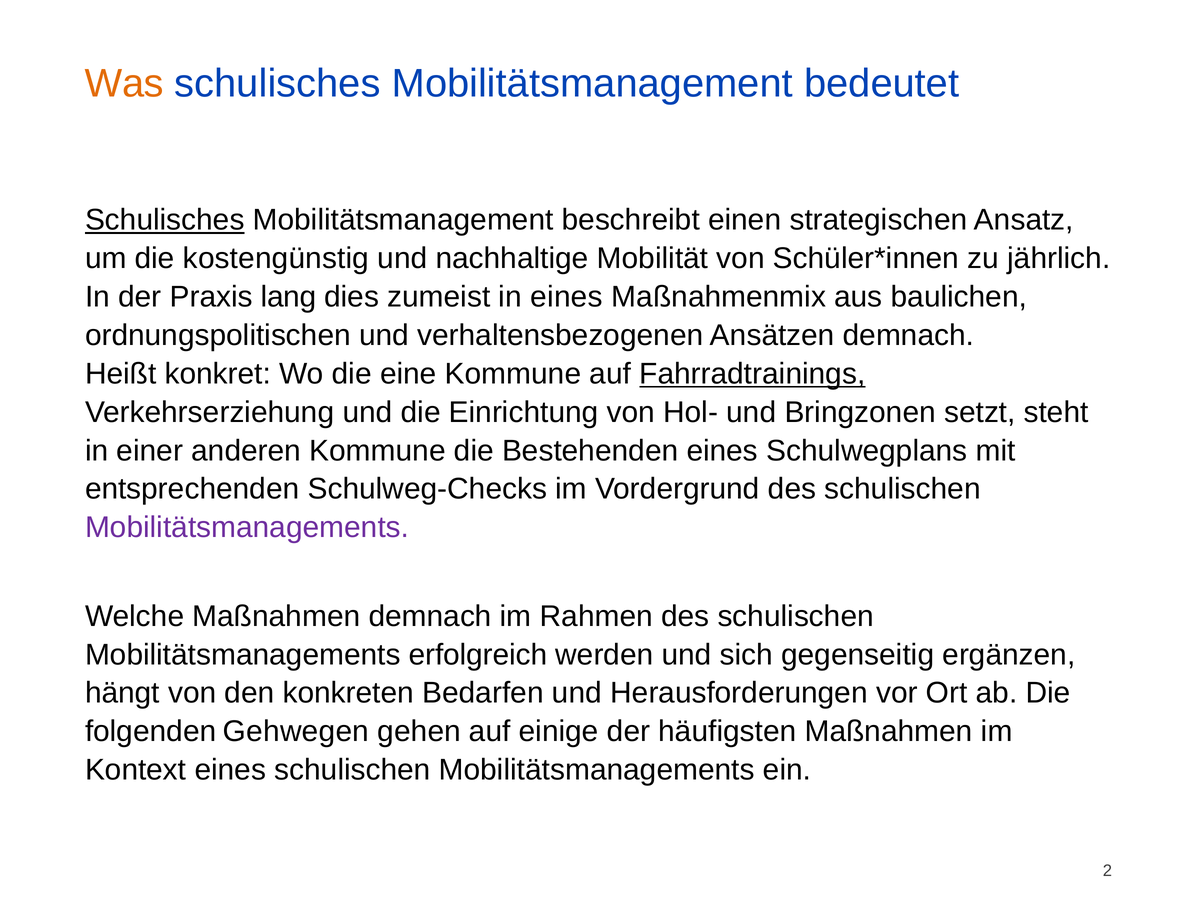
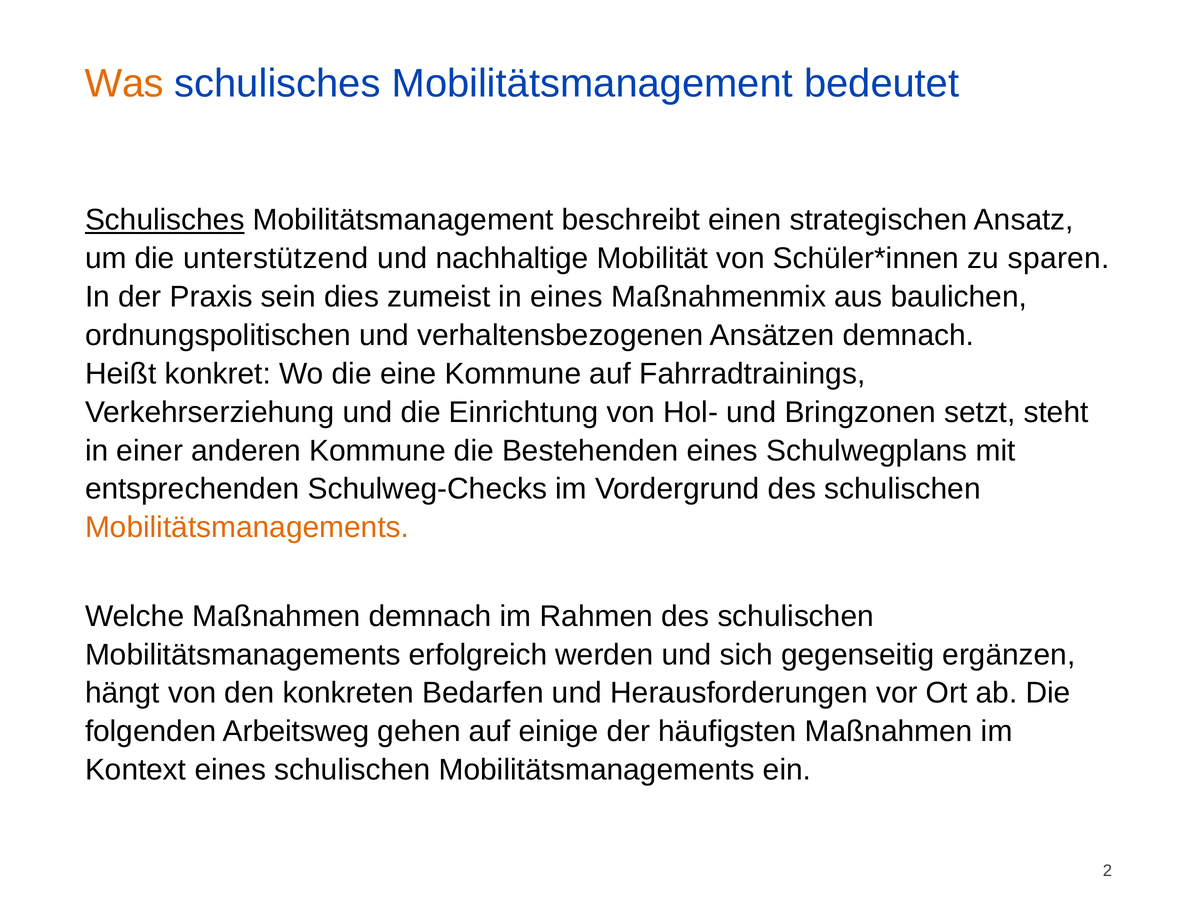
kostengünstig: kostengünstig -> unterstützend (276, 258)
jährlich: jährlich -> sparen (1059, 258)
lang: lang -> sein (288, 297)
Fahrradtrainings underline: present -> none (752, 374)
Mobilitätsmanagements colour: purple -> orange (247, 527)
Gehwegen: Gehwegen -> Arbeitsweg (296, 731)
